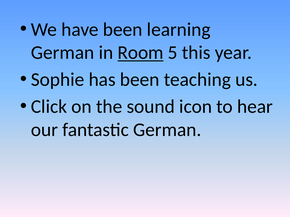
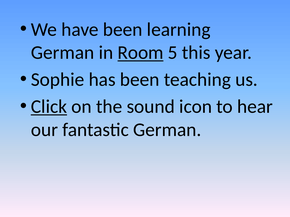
Click underline: none -> present (49, 107)
